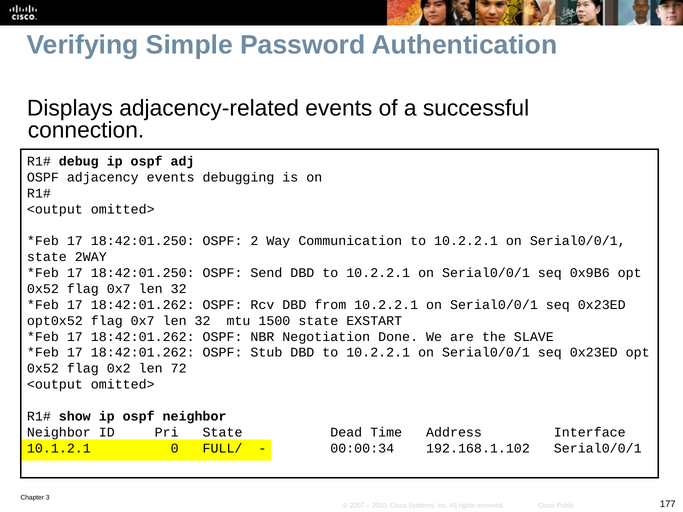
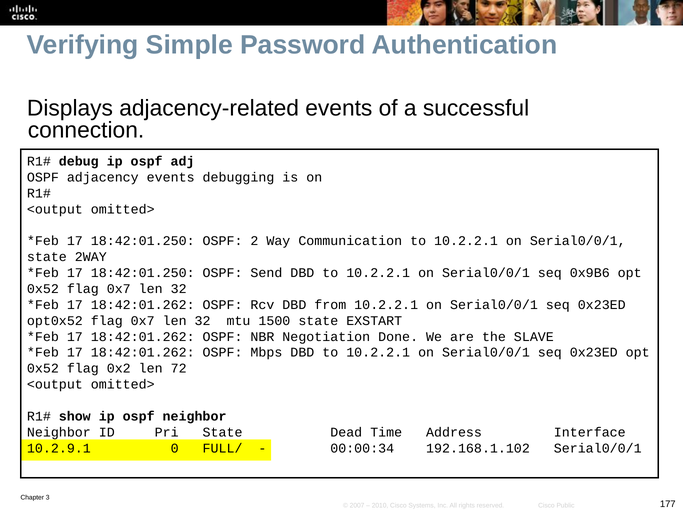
Stub: Stub -> Mbps (266, 353)
10.1.2.1: 10.1.2.1 -> 10.2.9.1 (59, 448)
